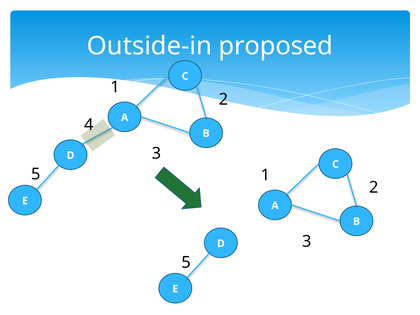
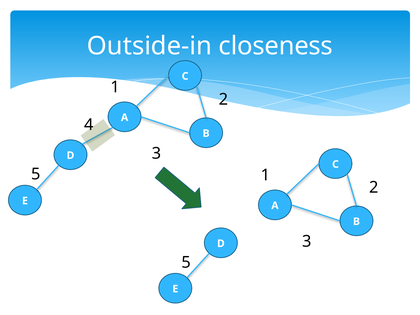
proposed: proposed -> closeness (276, 46)
